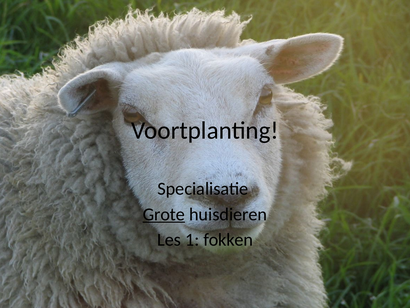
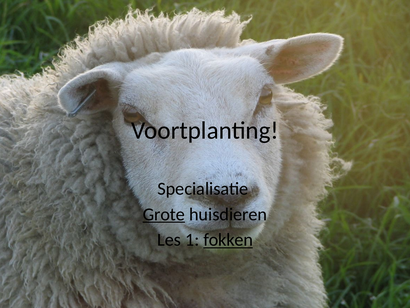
fokken underline: none -> present (228, 240)
